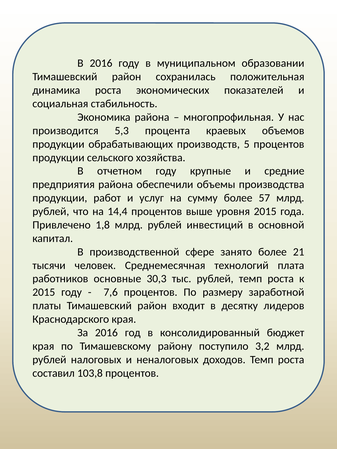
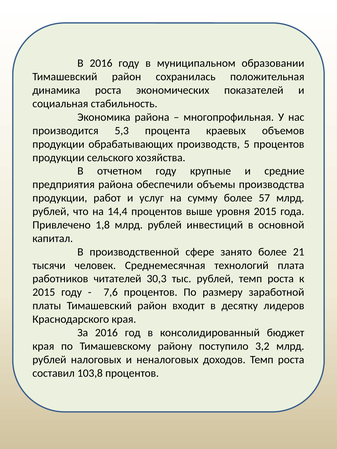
основные: основные -> читателей (118, 279)
